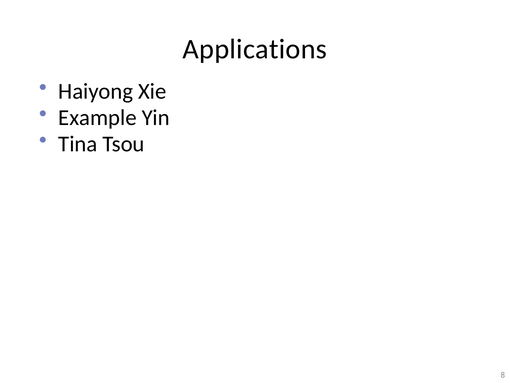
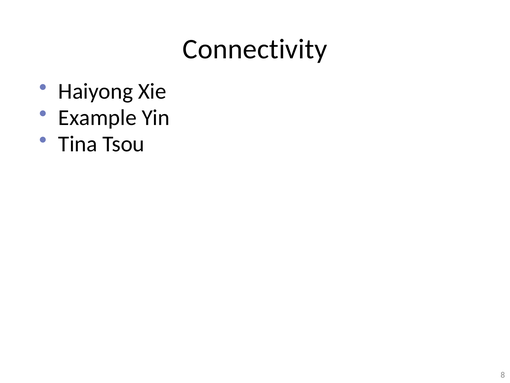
Applications: Applications -> Connectivity (255, 49)
